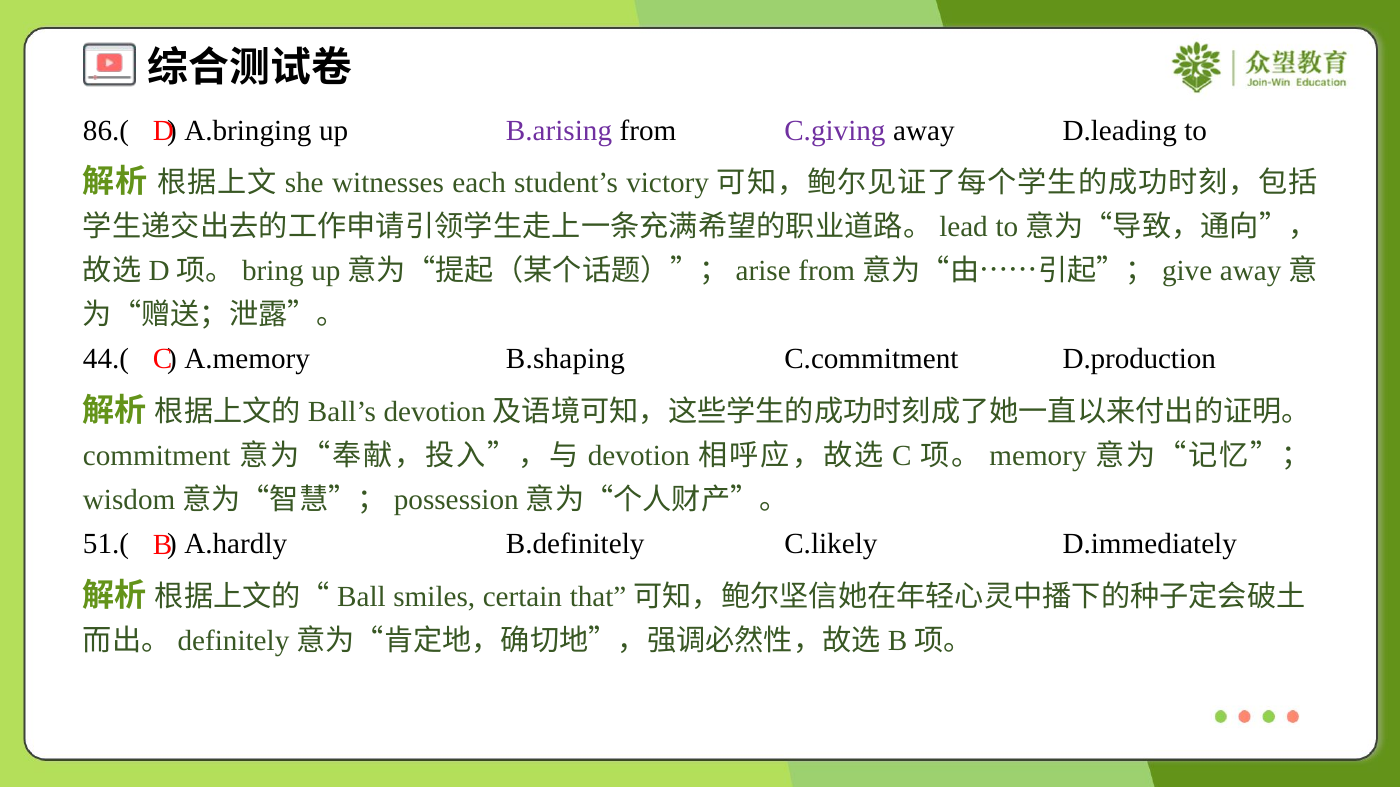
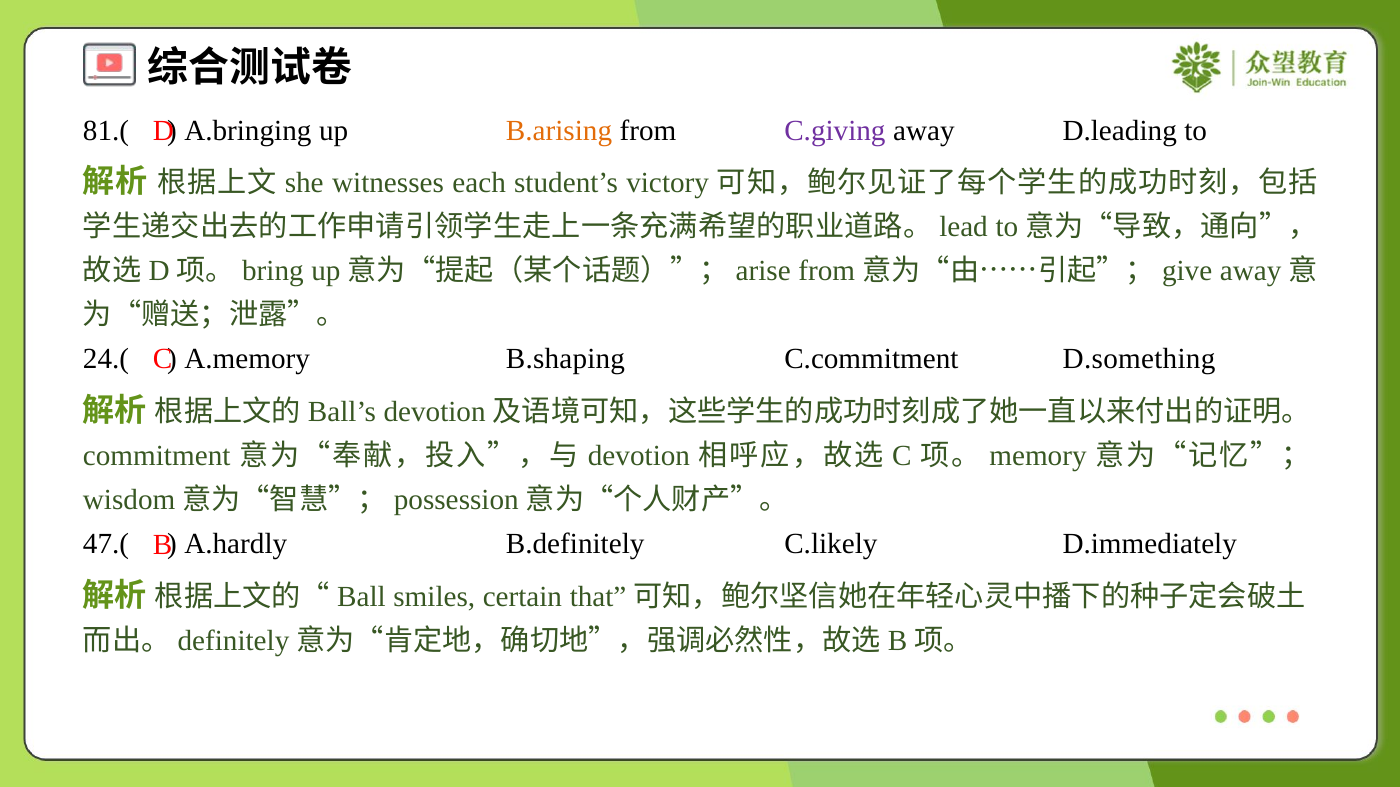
86.(: 86.( -> 81.( (106, 131)
B.arising colour: purple -> orange (559, 131)
44.(: 44.( -> 24.( (106, 360)
D.production: D.production -> D.something (1139, 360)
51.(: 51.( -> 47.( (106, 545)
